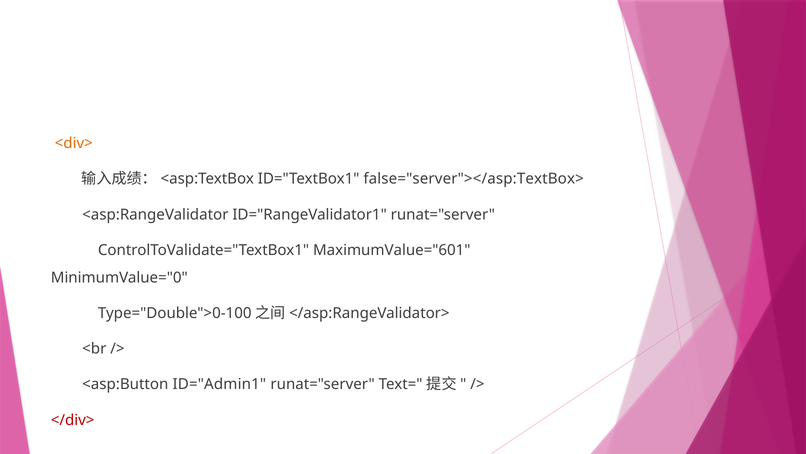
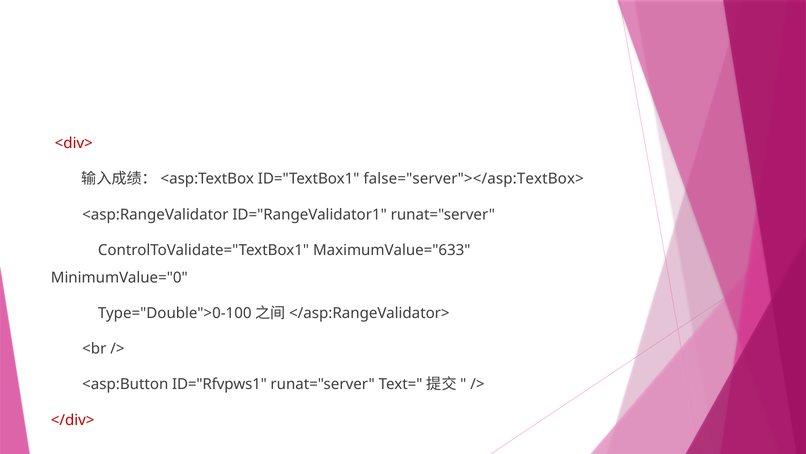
<div> colour: orange -> red (74, 143)
MaximumValue="601: MaximumValue="601 -> MaximumValue="633 (392, 250)
ID="Admin1: ID="Admin1 -> ID="Rfvpws1 (219, 384)
